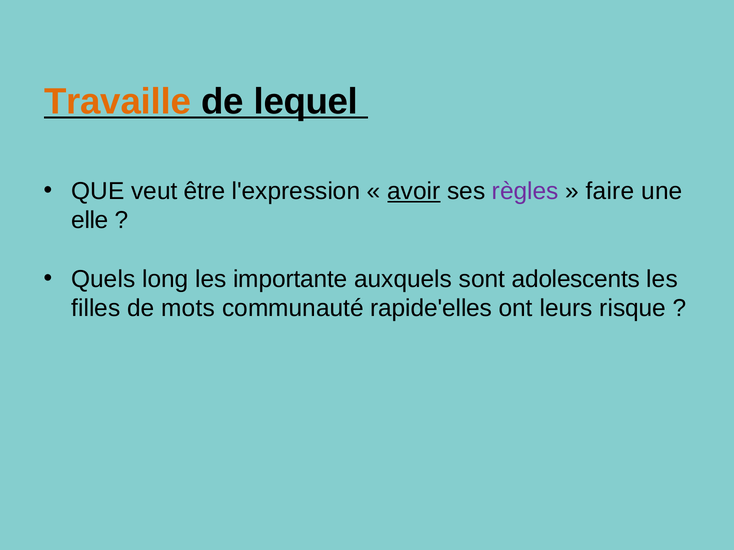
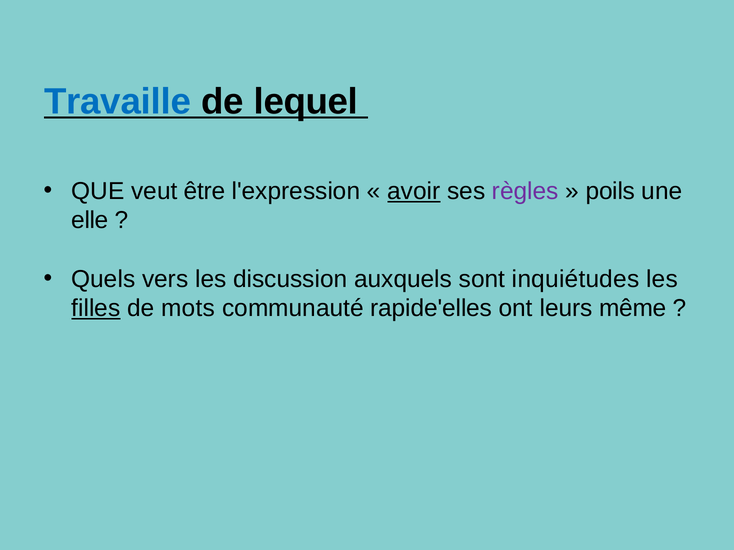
Travaille colour: orange -> blue (118, 102)
faire: faire -> poils (610, 191)
long: long -> vers (165, 279)
importante: importante -> discussion (290, 279)
adolescents: adolescents -> inquiétudes (576, 279)
filles underline: none -> present (96, 309)
risque: risque -> même (633, 309)
